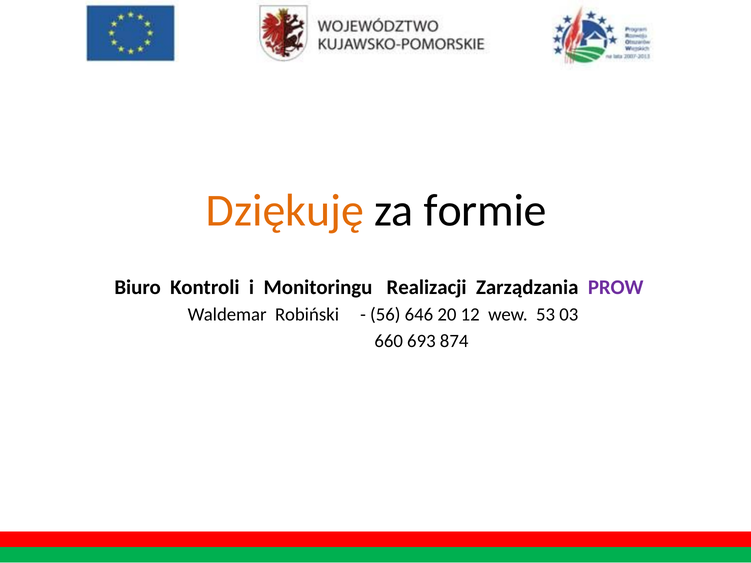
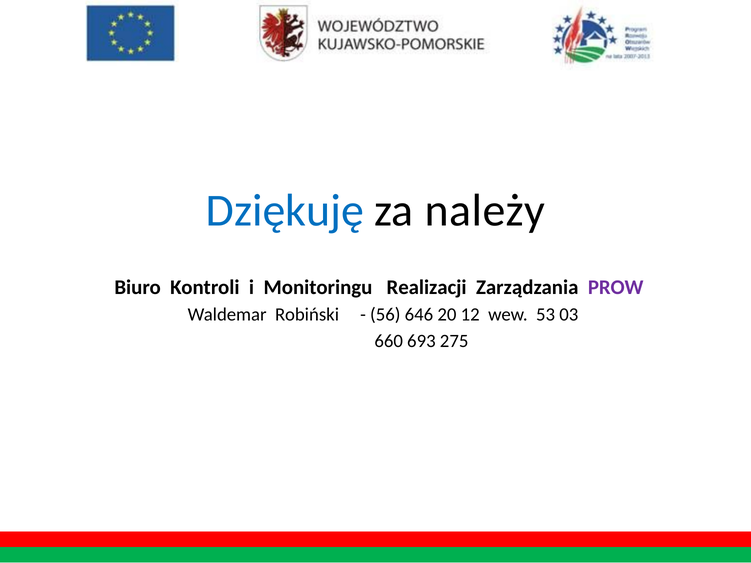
Dziękuję colour: orange -> blue (285, 211)
formie: formie -> należy (485, 211)
874: 874 -> 275 (454, 341)
